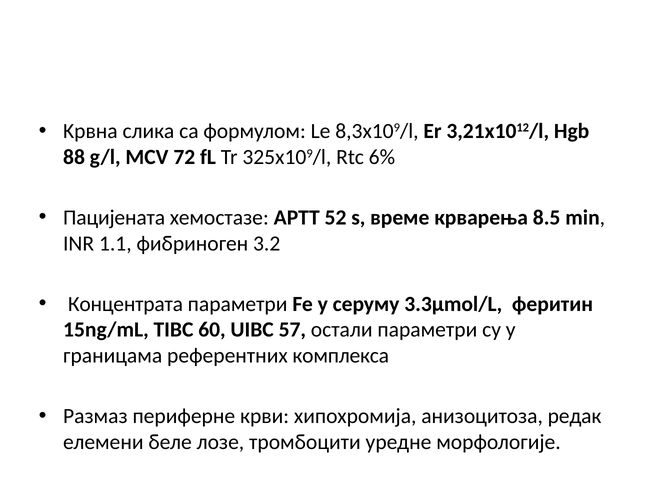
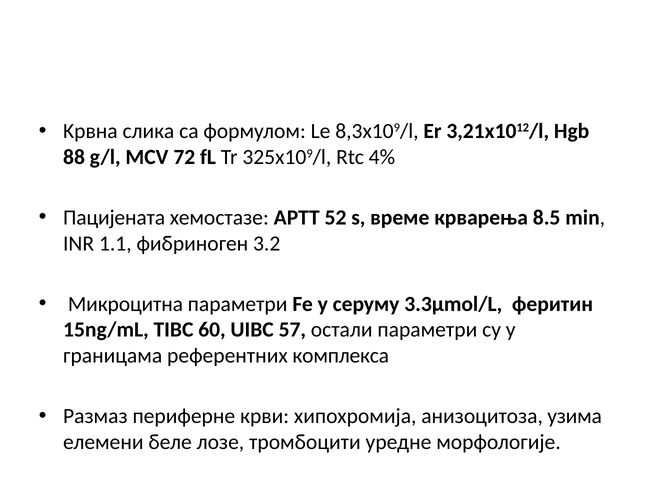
6%: 6% -> 4% (382, 157)
Концентрата: Концентрата -> Микроцитна (125, 303)
редак: редак -> узима (575, 416)
